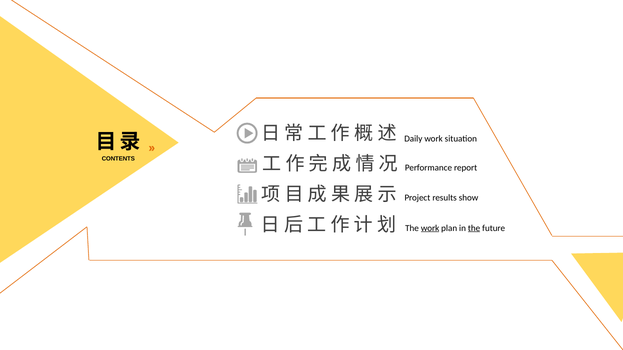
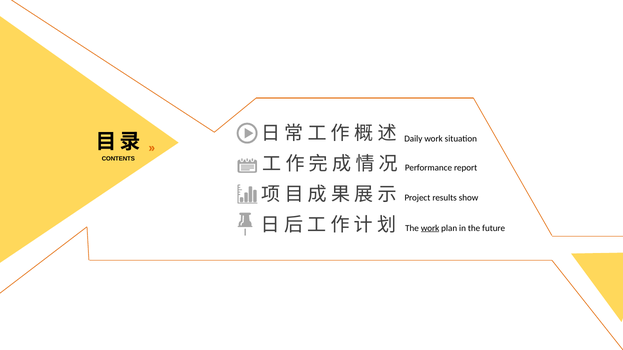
the underline: present -> none (474, 228)
